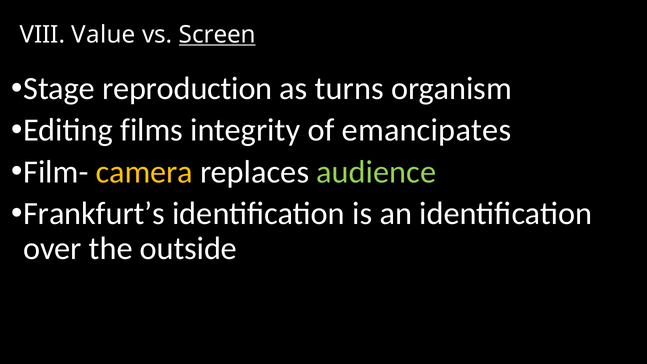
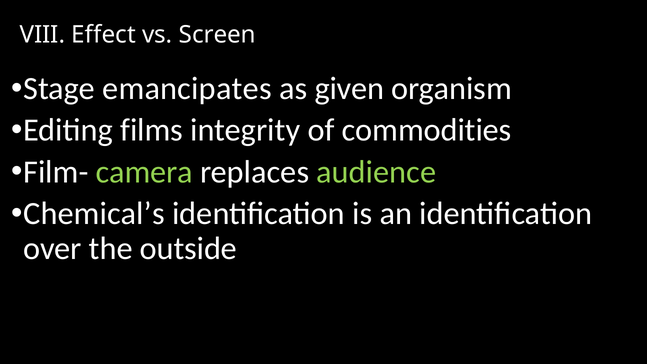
Value: Value -> Effect (104, 35)
Screen underline: present -> none (217, 35)
reproduction: reproduction -> emancipates (187, 89)
turns: turns -> given (349, 89)
emancipates: emancipates -> commodities (427, 130)
camera colour: yellow -> light green (144, 172)
Frankfurt’s: Frankfurt’s -> Chemical’s (94, 214)
